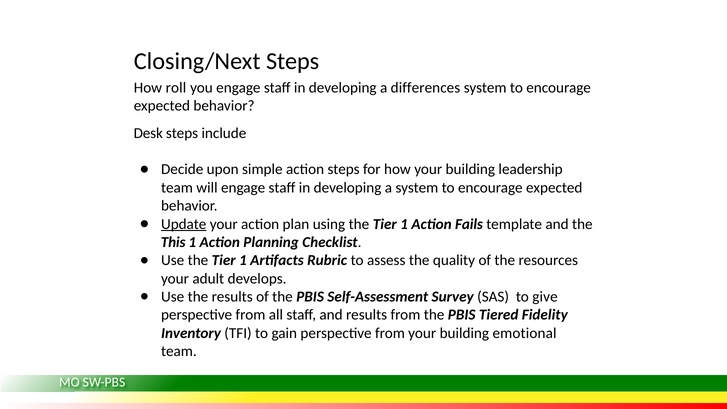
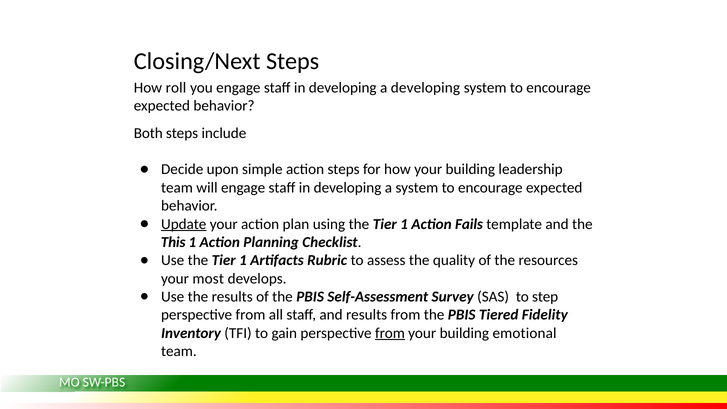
a differences: differences -> developing (425, 88)
Desk: Desk -> Both (148, 133)
adult: adult -> most (208, 279)
give: give -> step (545, 297)
from underline: none -> present (390, 333)
